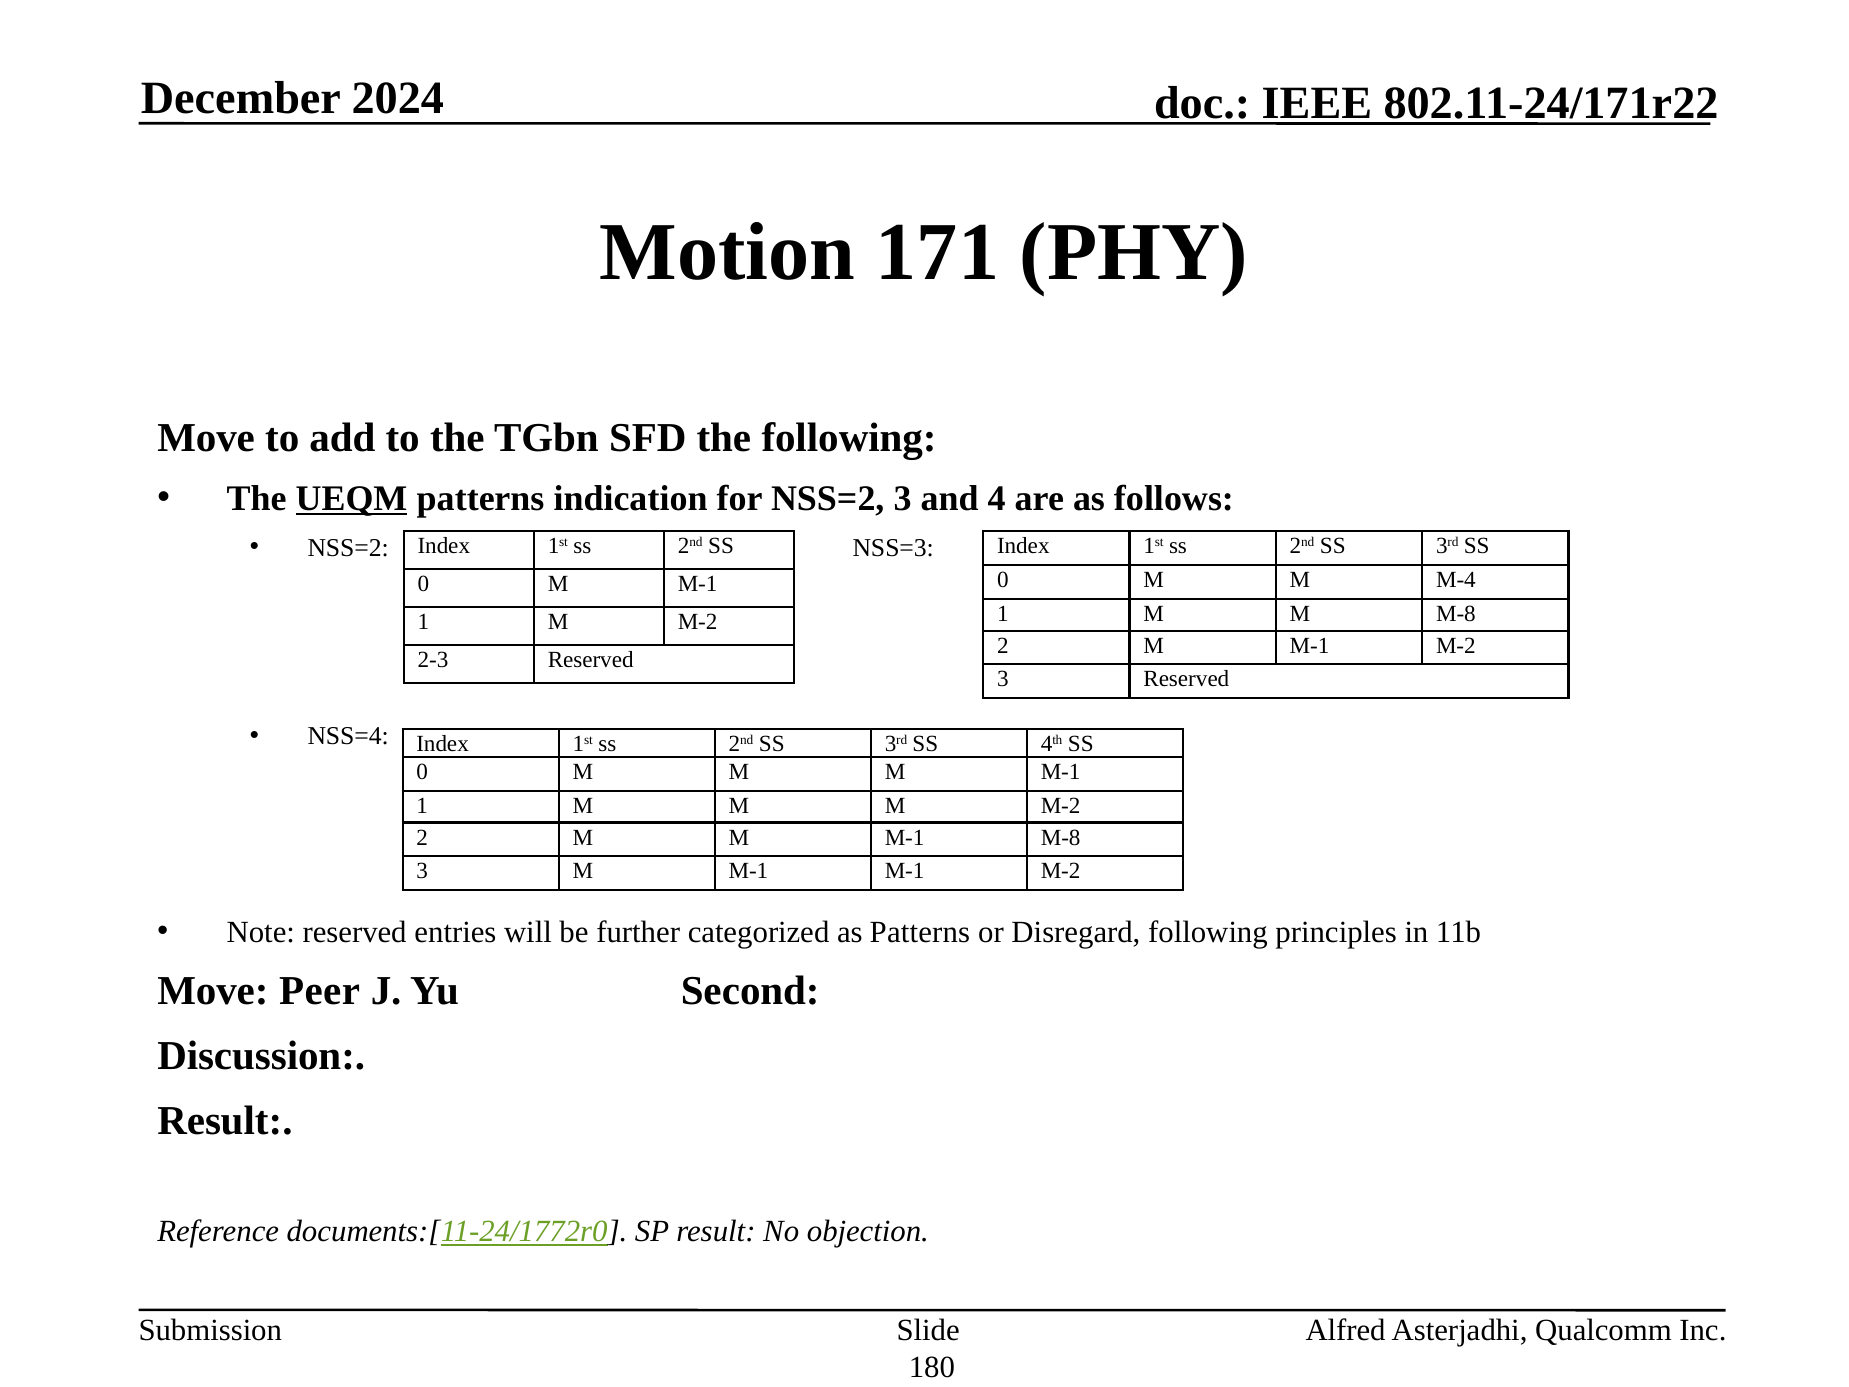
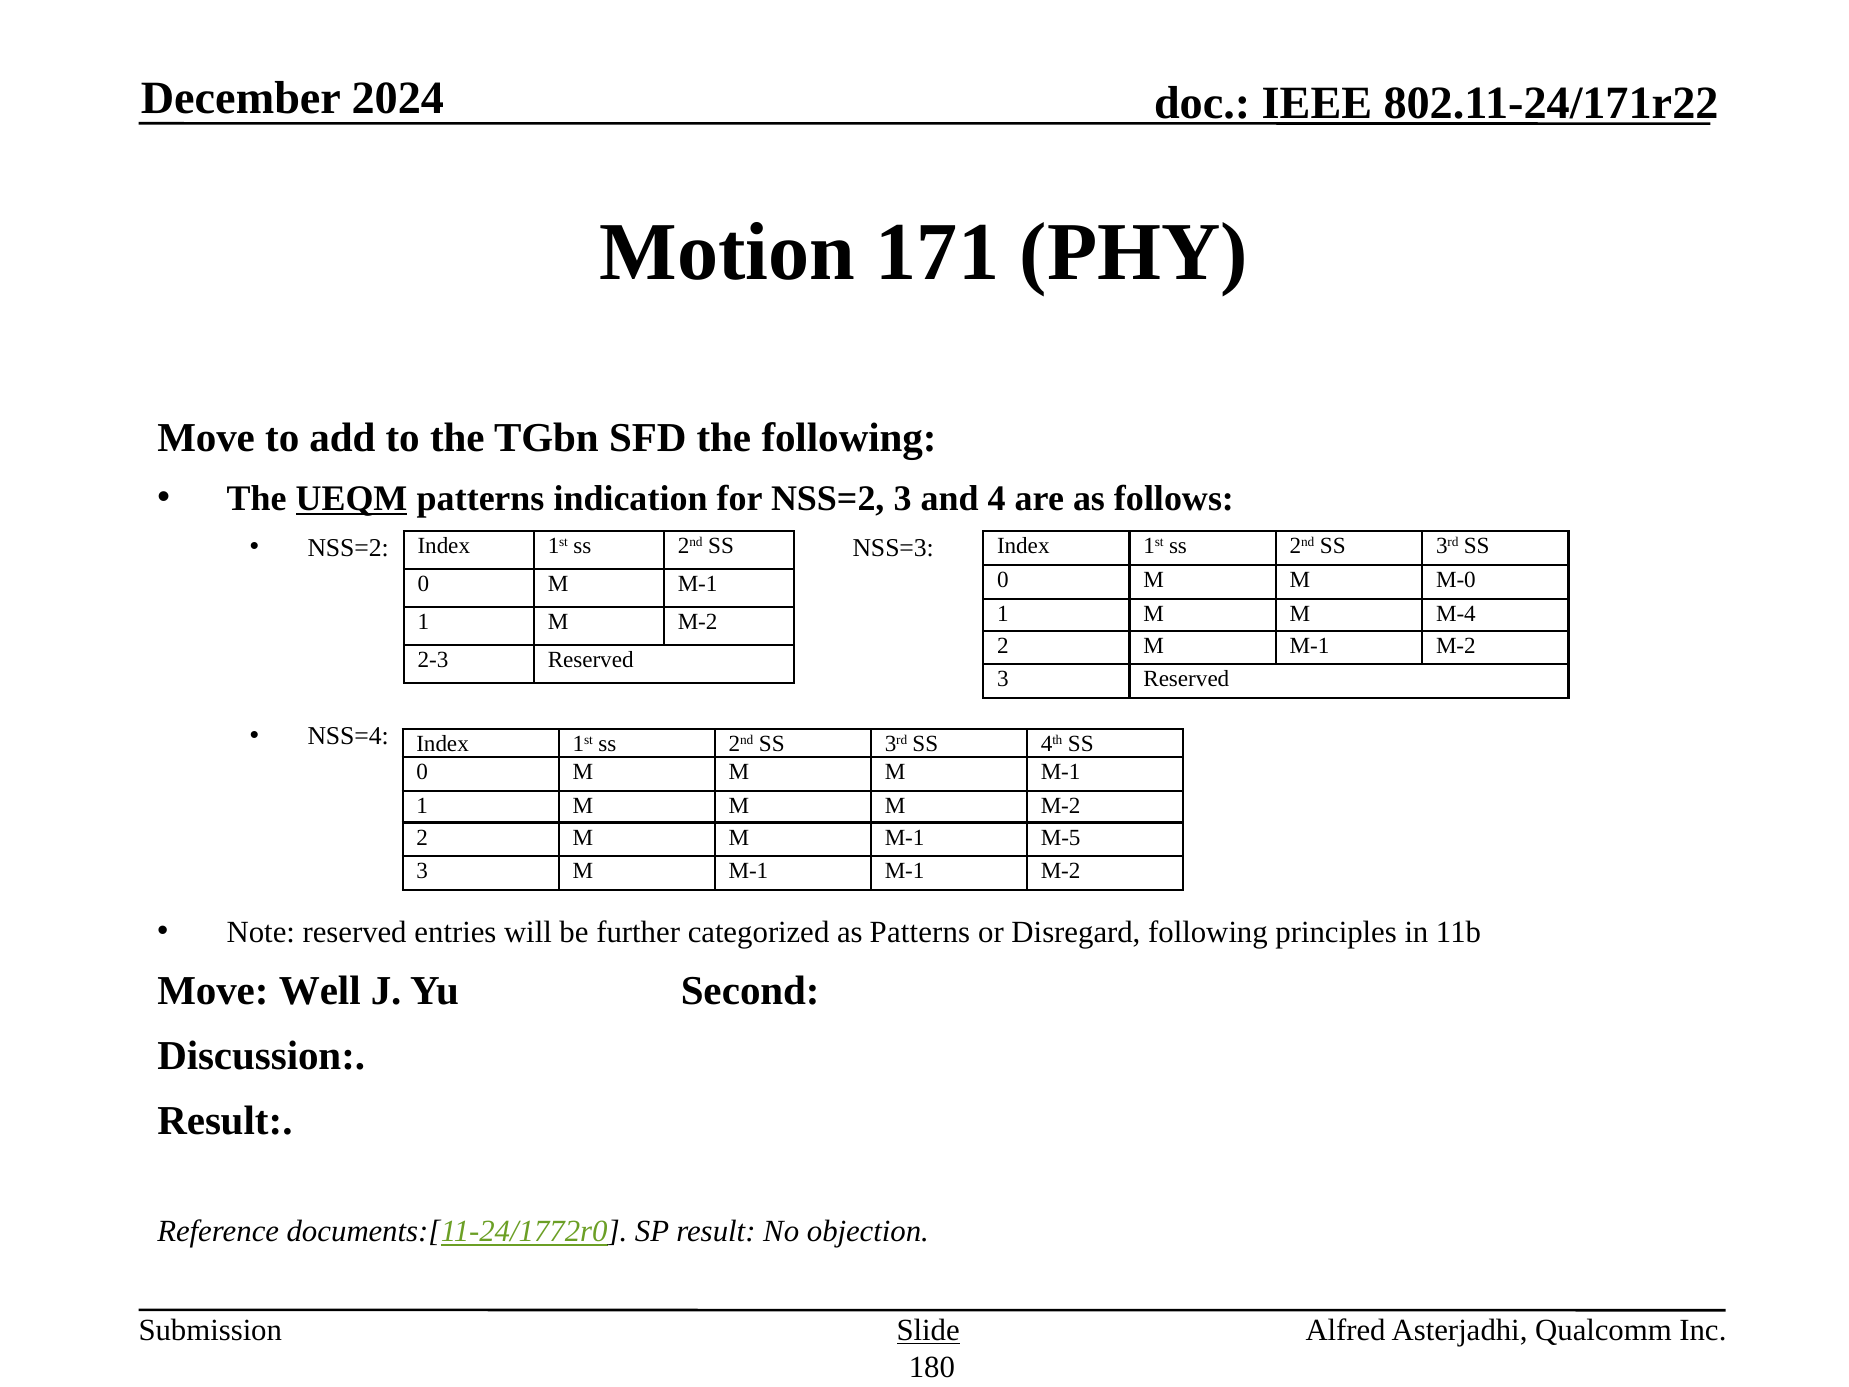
M-4: M-4 -> M-0 (1456, 580)
M M-8: M-8 -> M-4 (1456, 614)
M-1 M-8: M-8 -> M-5 (1061, 837)
Peer: Peer -> Well (320, 991)
Slide underline: none -> present (928, 1330)
